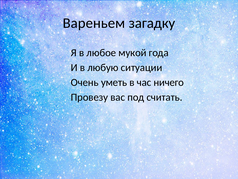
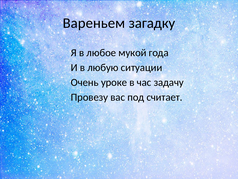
уметь: уметь -> уроке (114, 82)
ничего: ничего -> задачу (169, 82)
считать: считать -> считает (164, 97)
